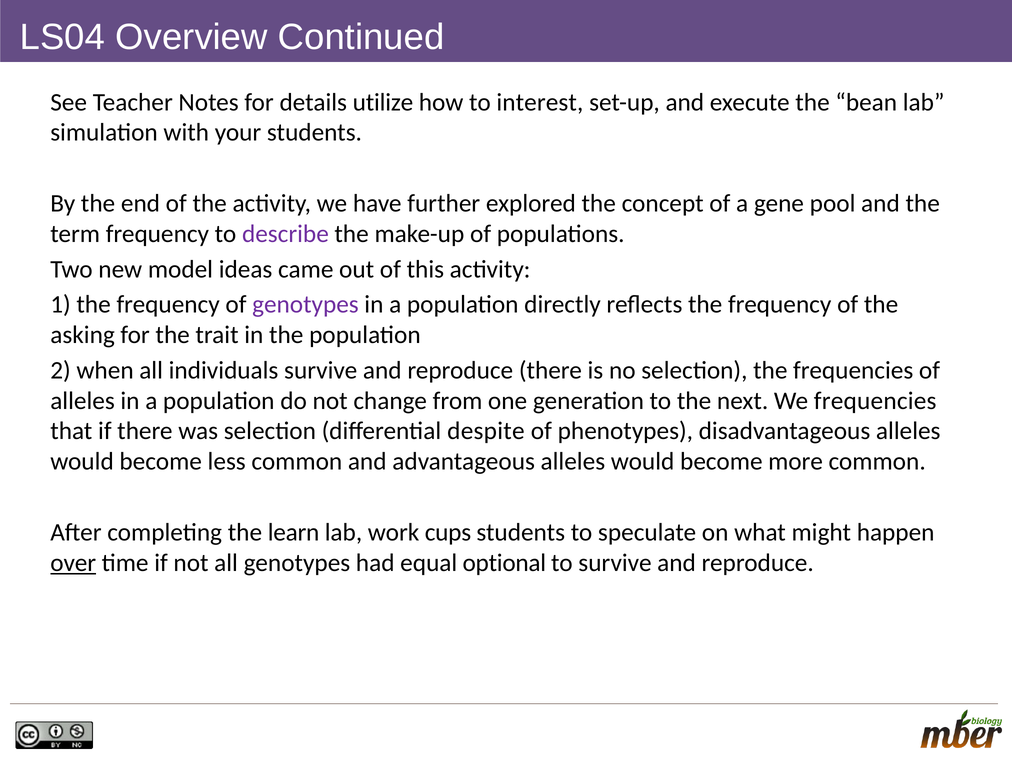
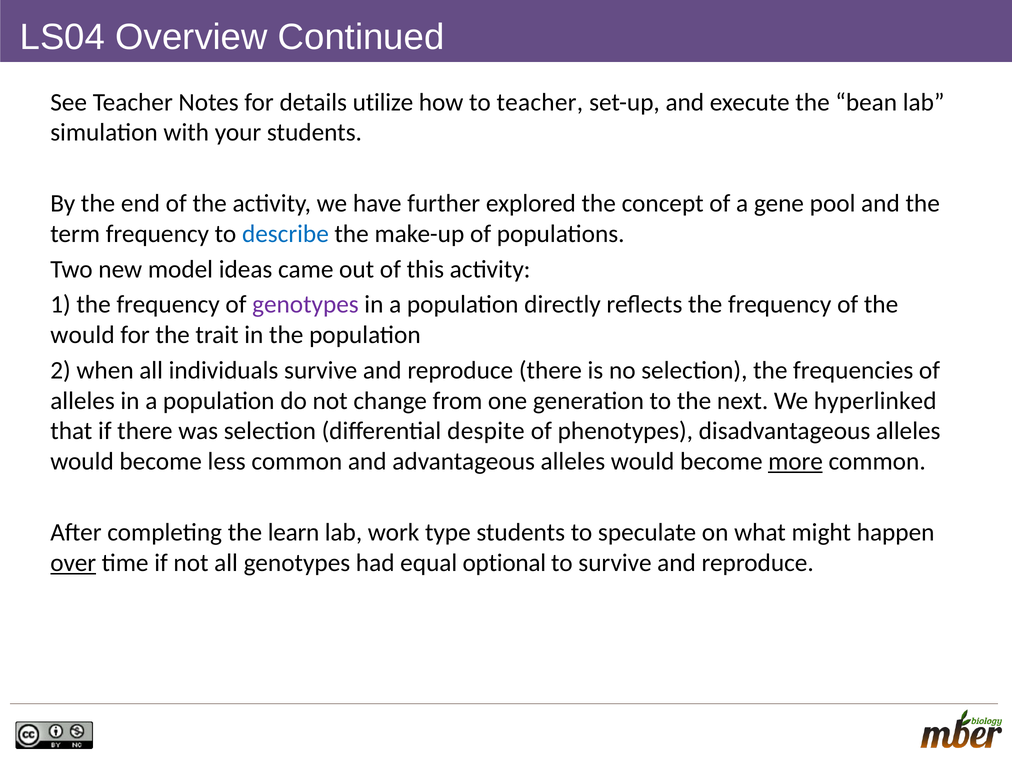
to interest: interest -> teacher (540, 102)
describe colour: purple -> blue (285, 234)
asking: asking -> would (82, 335)
We frequencies: frequencies -> hyperlinked (875, 401)
more underline: none -> present (796, 461)
cups: cups -> type (448, 532)
